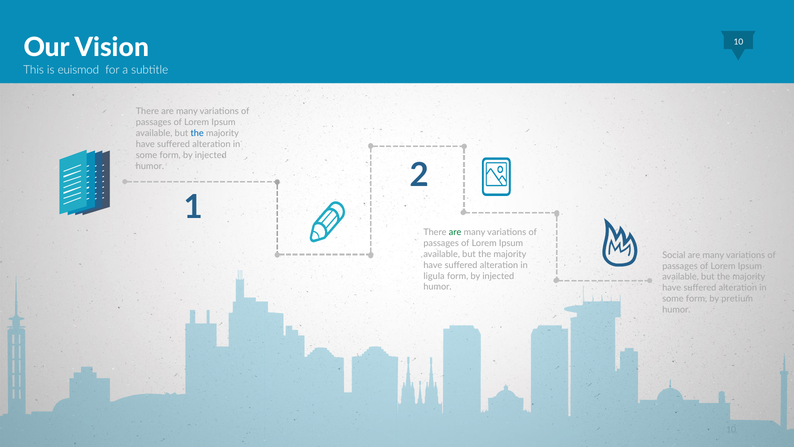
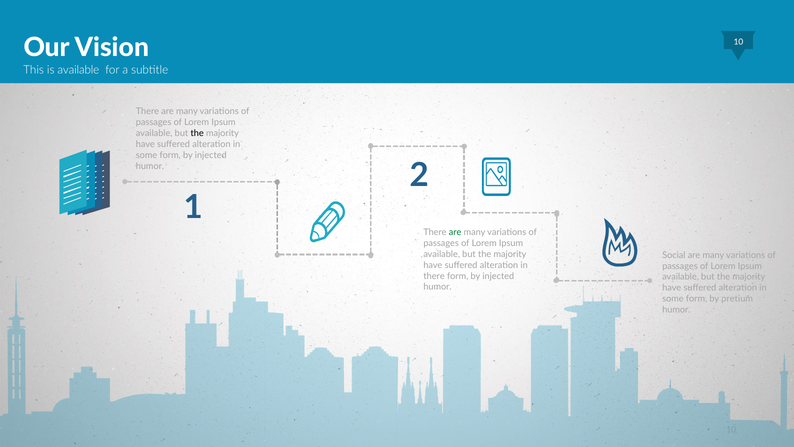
is euismod: euismod -> available (78, 70)
the colour: blue -> black (197, 133)
ligula: ligula -> there (434, 276)
